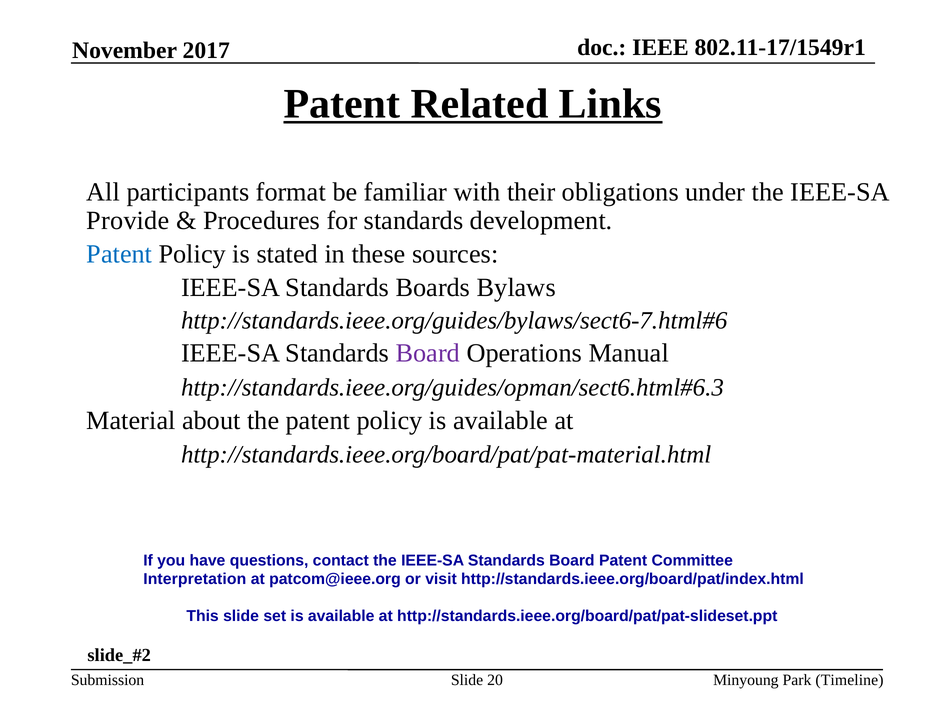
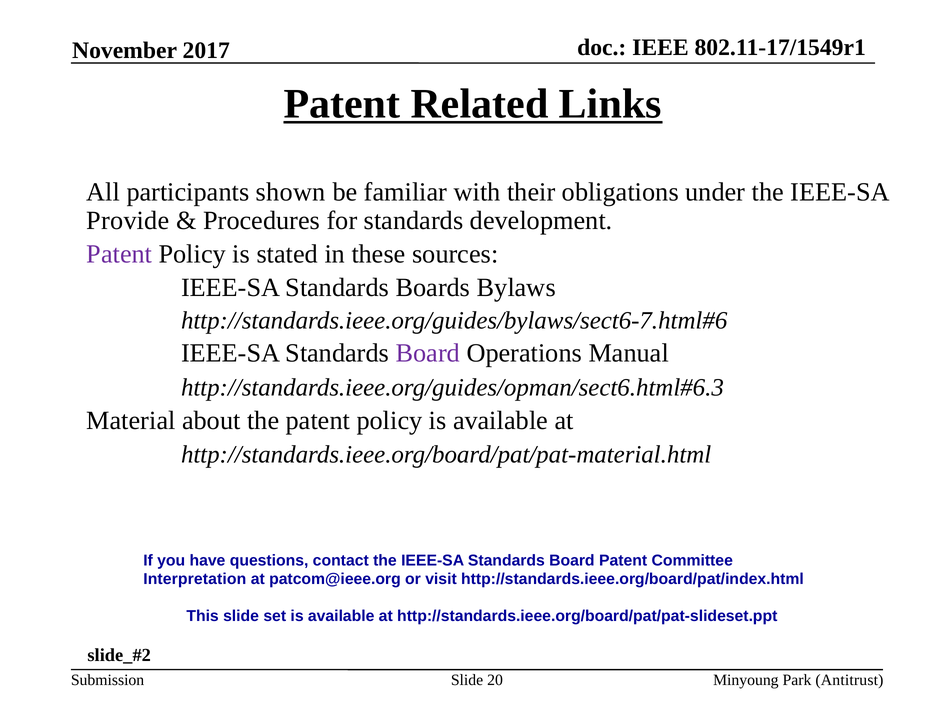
format: format -> shown (291, 192)
Patent colour: blue -> purple (119, 254)
Timeline: Timeline -> Antitrust (849, 680)
